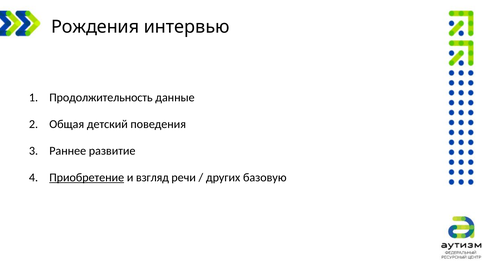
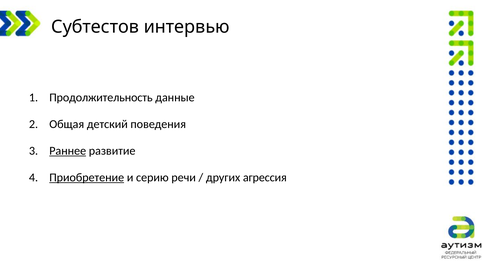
Рождения: Рождения -> Субтестов (95, 27)
Раннее underline: none -> present (68, 151)
взгляд: взгляд -> серию (152, 178)
базовую: базовую -> агрессия (265, 178)
